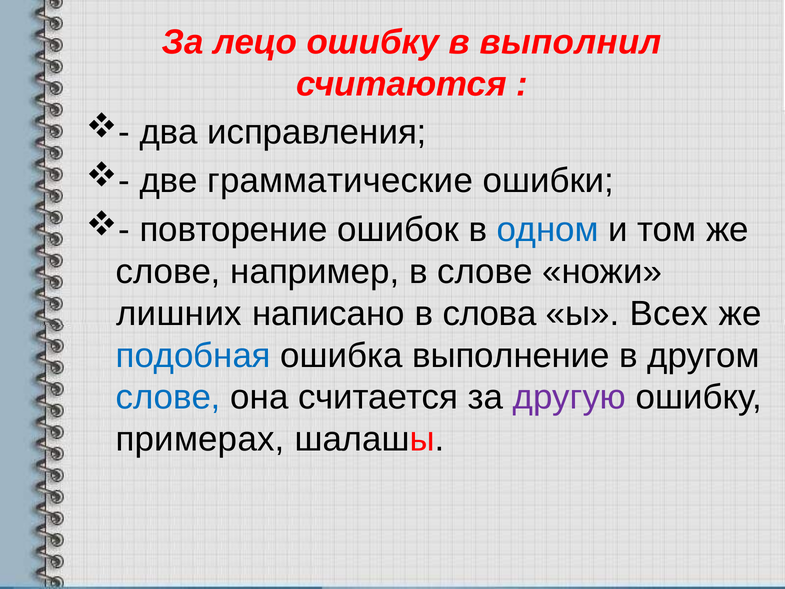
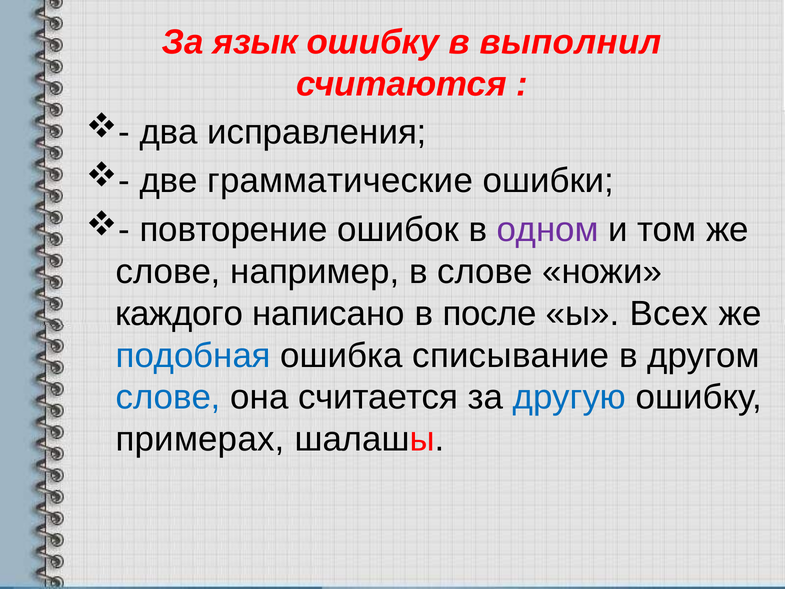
лецо: лецо -> язык (255, 42)
одном colour: blue -> purple (548, 230)
лишних: лишних -> каждого (179, 313)
слова: слова -> после (490, 313)
выполнение: выполнение -> списывание (511, 355)
другую colour: purple -> blue (569, 397)
